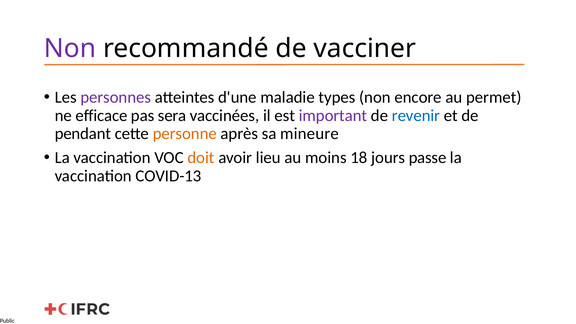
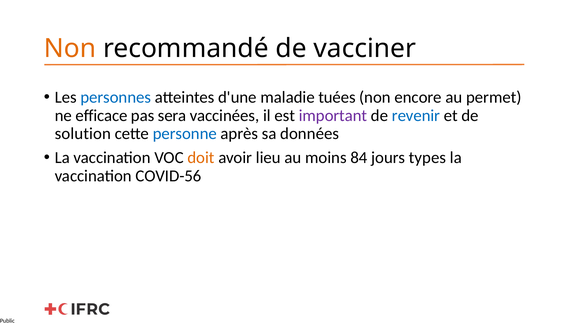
Non colour: purple -> orange (70, 48)
personnes colour: purple -> blue (116, 97)
types: types -> tuées (337, 97)
pendant: pendant -> solution (83, 134)
personne colour: orange -> blue (185, 134)
mineure: mineure -> données (310, 134)
18: 18 -> 84 (359, 158)
passe: passe -> types (427, 158)
COVID-13: COVID-13 -> COVID-56 (168, 176)
